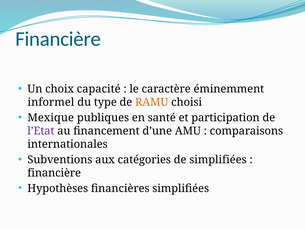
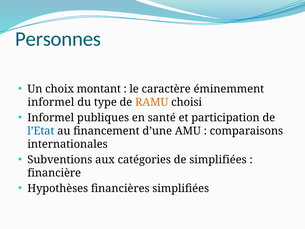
Financière: Financière -> Personnes (58, 39)
capacité: capacité -> montant (99, 89)
Mexique: Mexique -> Informel (51, 118)
l’Etat colour: purple -> blue (41, 131)
